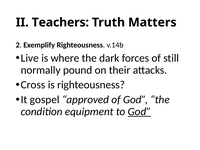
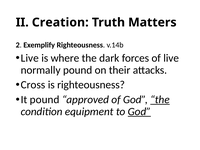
Teachers: Teachers -> Creation (60, 22)
of still: still -> live (171, 58)
It gospel: gospel -> pound (45, 100)
the underline: none -> present (160, 100)
